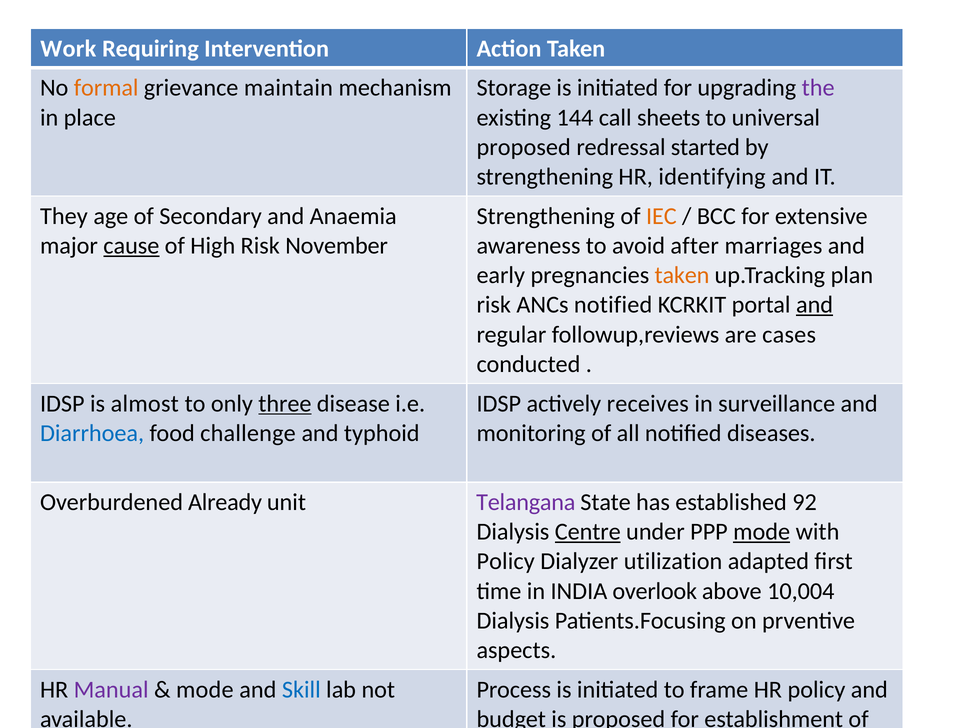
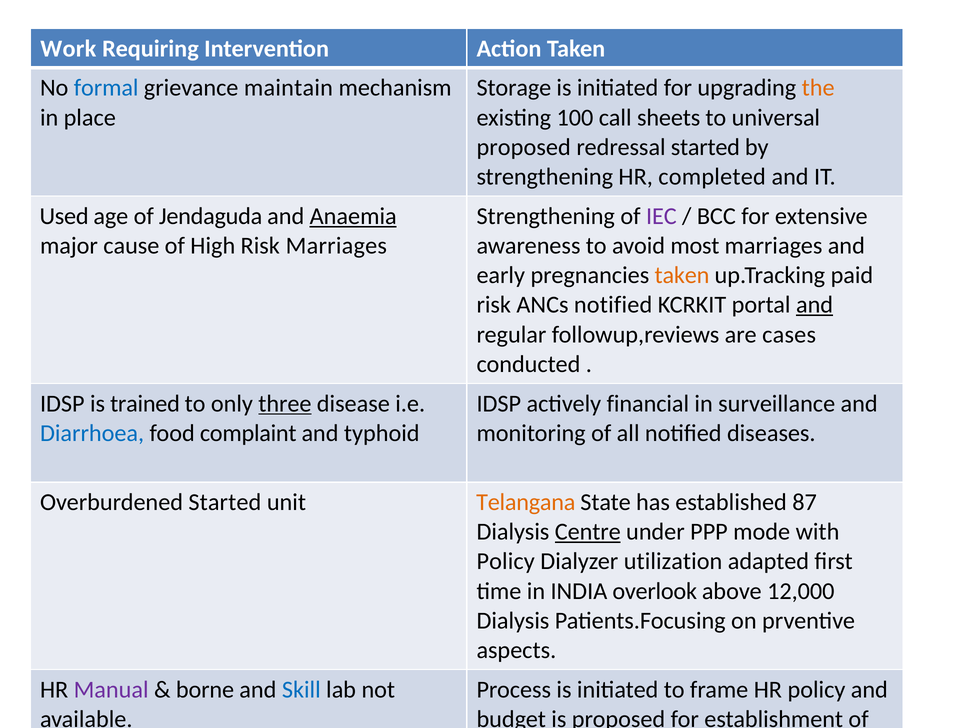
formal colour: orange -> blue (106, 88)
the colour: purple -> orange (818, 88)
144: 144 -> 100 (575, 117)
identifying: identifying -> completed (712, 177)
They: They -> Used (64, 216)
Secondary: Secondary -> Jendaguda (211, 216)
Anaemia underline: none -> present (353, 216)
IEC colour: orange -> purple (661, 216)
cause underline: present -> none (131, 246)
Risk November: November -> Marriages (336, 246)
after: after -> most (695, 246)
plan: plan -> paid (852, 275)
almost: almost -> trained (145, 403)
receives: receives -> financial (648, 403)
challenge: challenge -> complaint (248, 433)
Overburdened Already: Already -> Started (225, 502)
Telangana colour: purple -> orange (526, 502)
92: 92 -> 87 (805, 502)
mode underline: present -> none (762, 531)
10,004: 10,004 -> 12,000 (801, 591)
mode: mode -> borne (205, 689)
